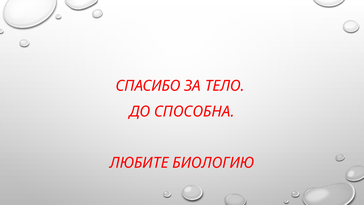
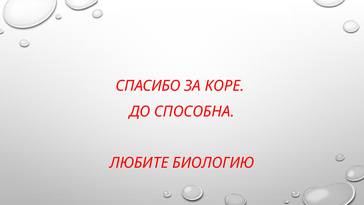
ТЕЛО: ТЕЛО -> КОРЕ (225, 86)
